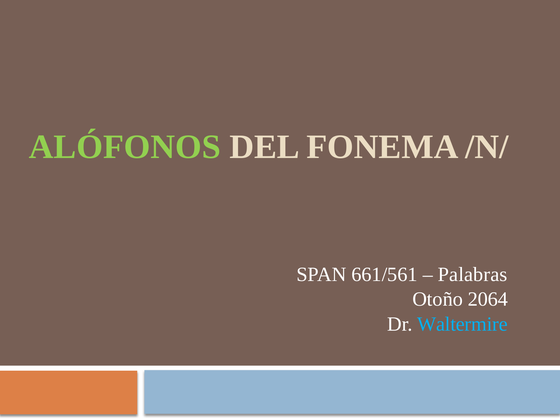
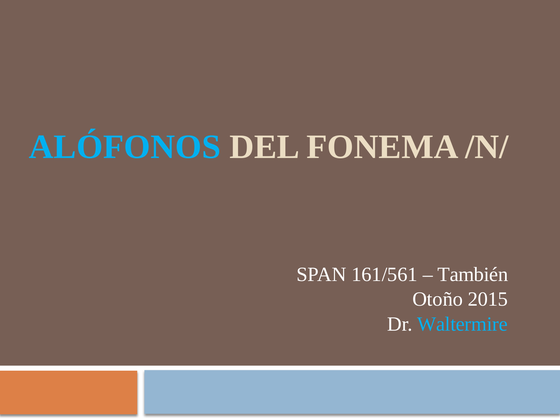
ALÓFONOS colour: light green -> light blue (125, 147)
661/561: 661/561 -> 161/561 (385, 274)
Palabras: Palabras -> También (473, 274)
2064: 2064 -> 2015 (488, 299)
